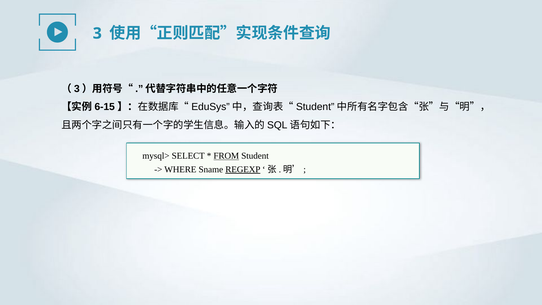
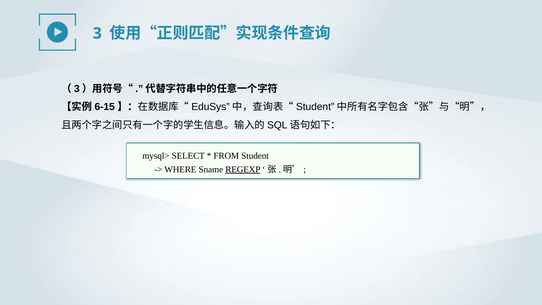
FROM underline: present -> none (226, 156)
